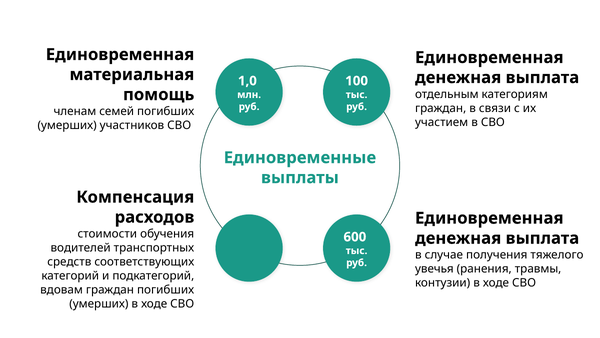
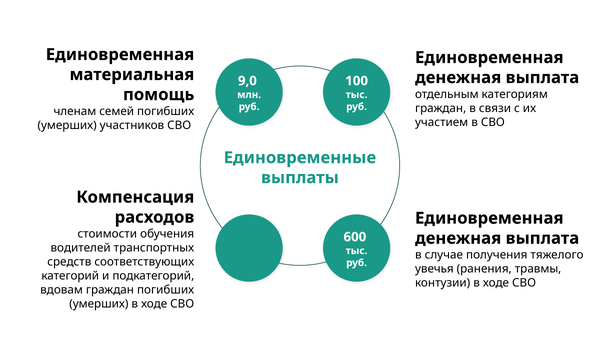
1,0: 1,0 -> 9,0 (247, 81)
